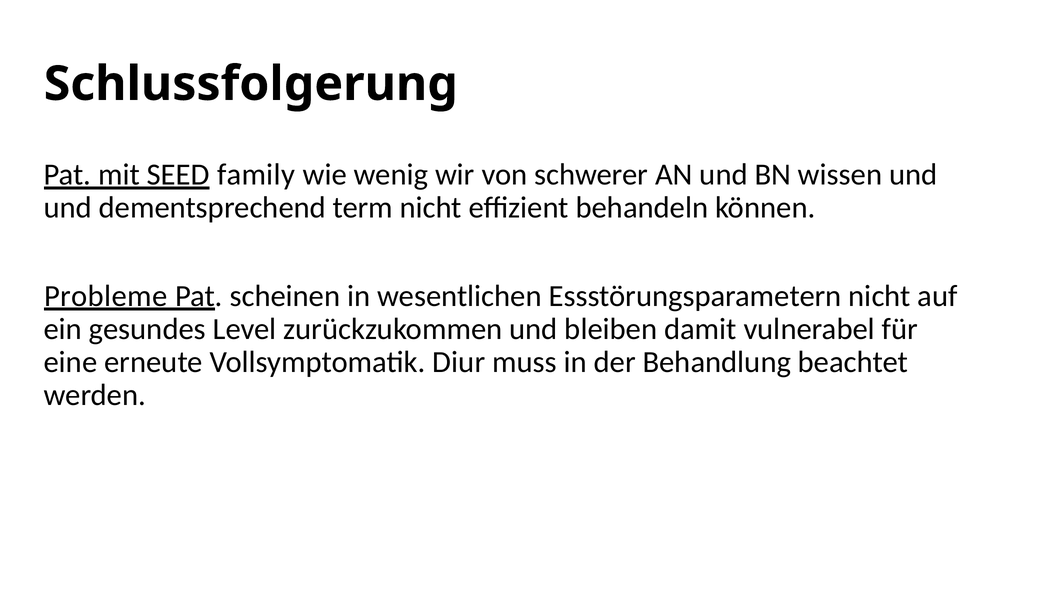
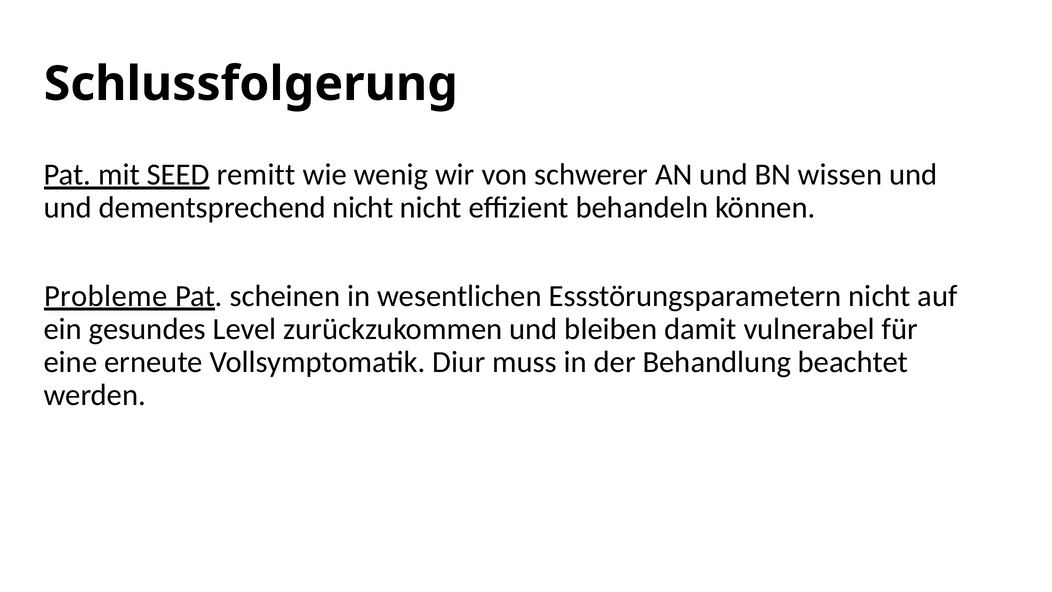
family: family -> remitt (256, 175)
dementsprechend term: term -> nicht (363, 208)
